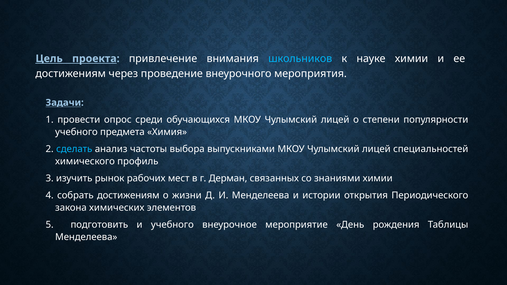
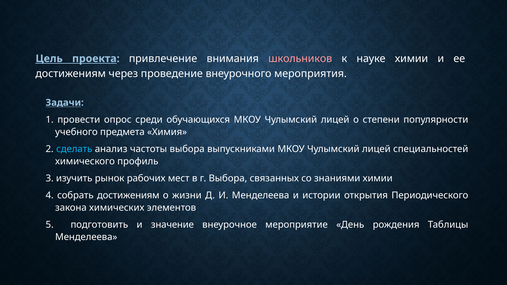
школьников colour: light blue -> pink (300, 59)
г Дерман: Дерман -> Выбора (228, 178)
и учебного: учебного -> значение (172, 225)
